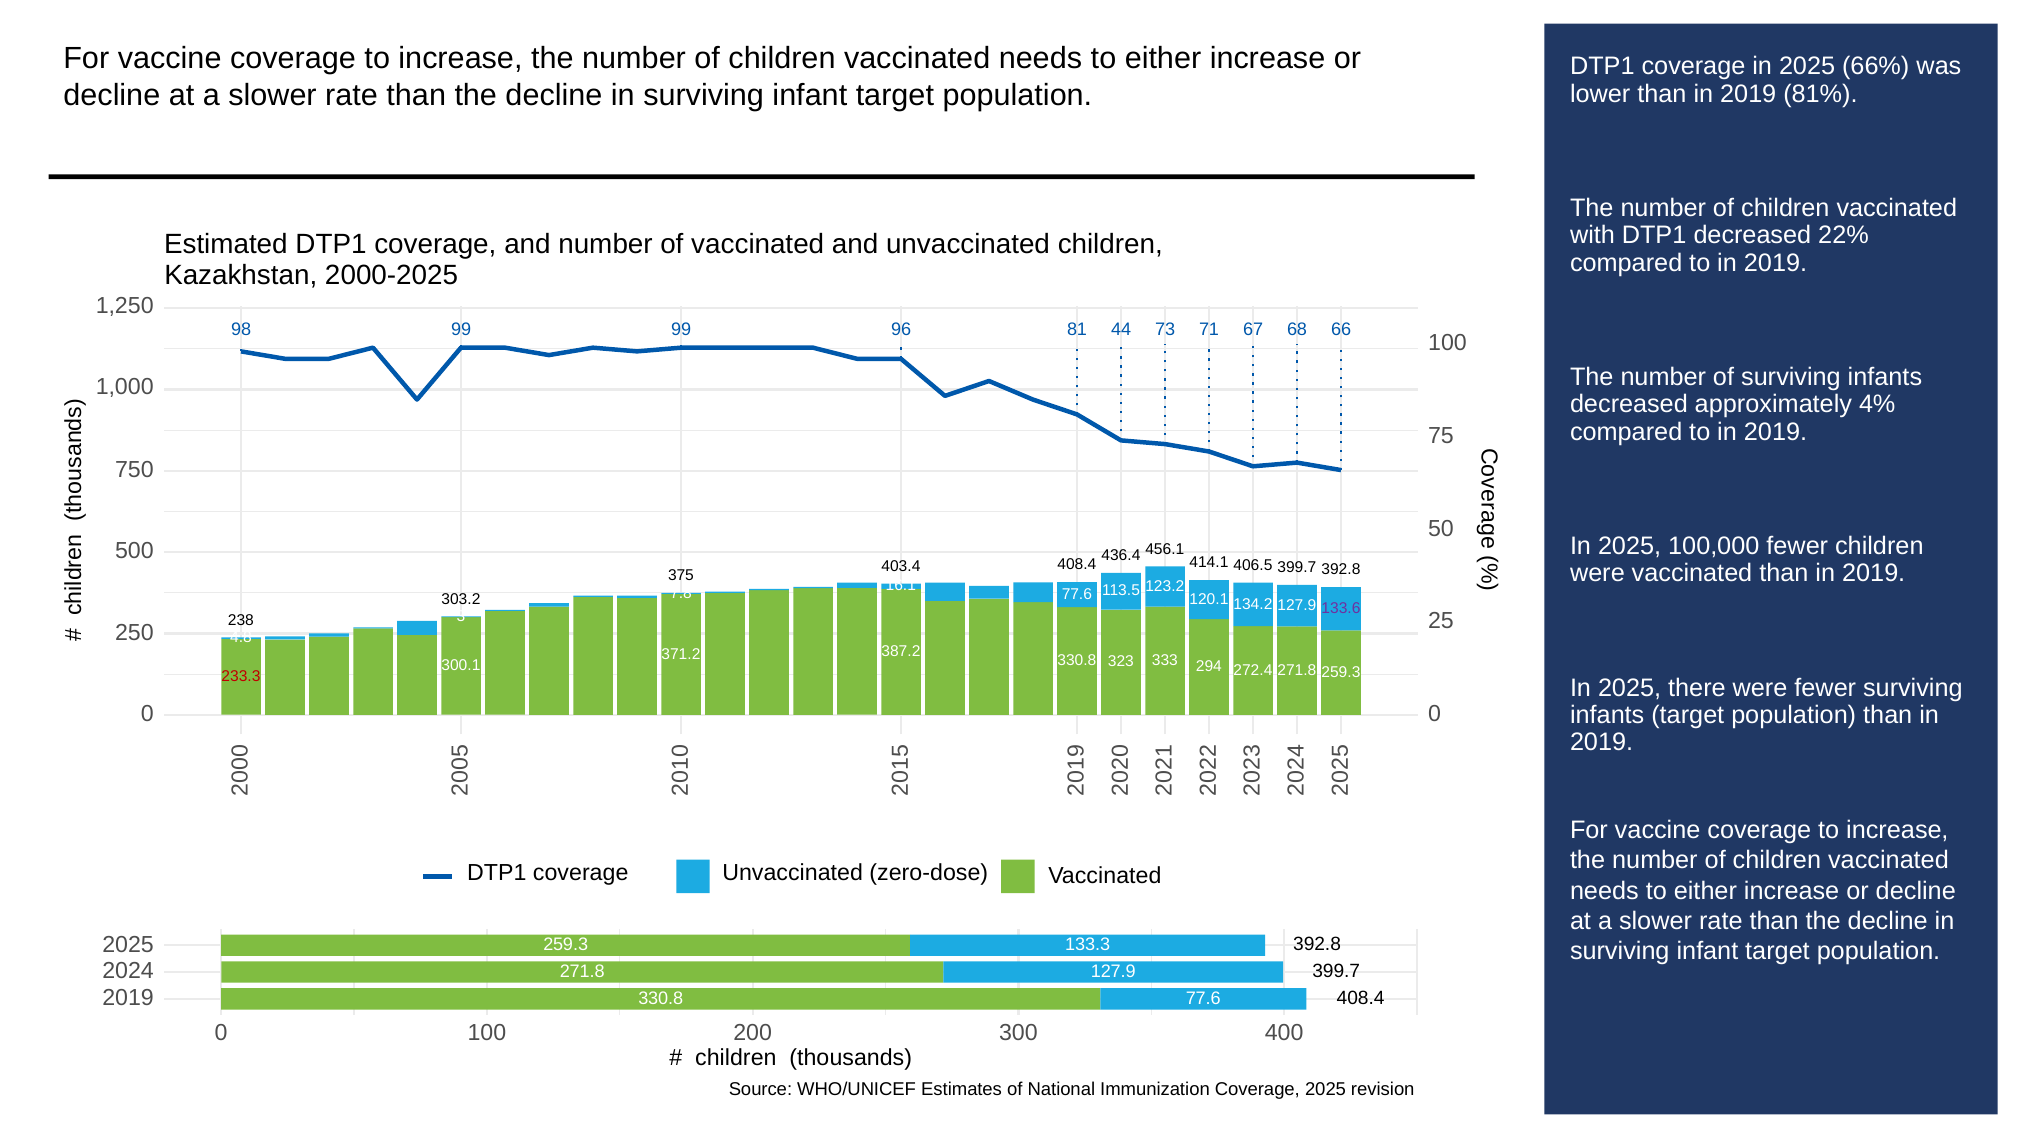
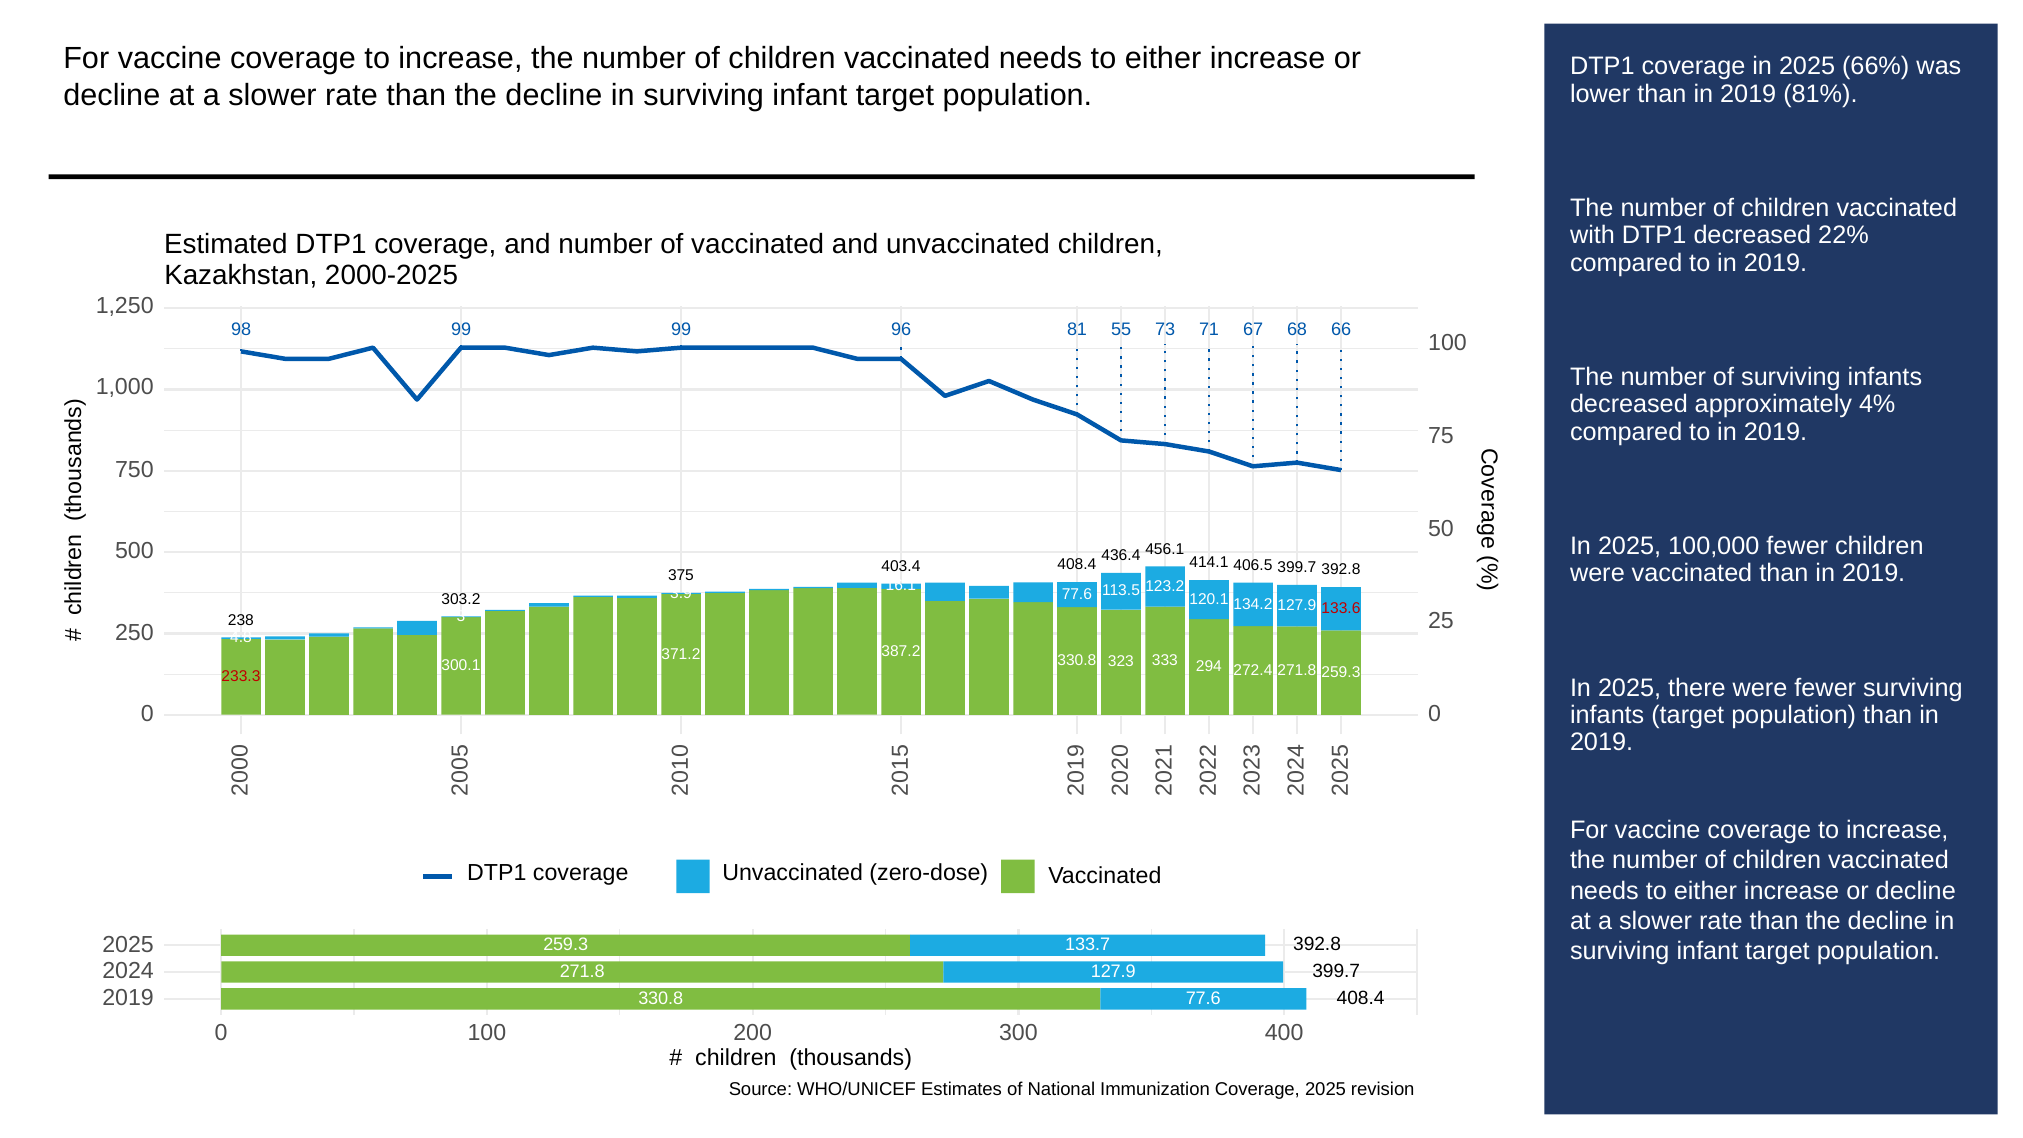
44: 44 -> 55 (1121, 329)
7.8: 7.8 -> 3.9 (681, 593)
133.6 colour: purple -> red (1341, 608)
133.3: 133.3 -> 133.7 (1088, 944)
